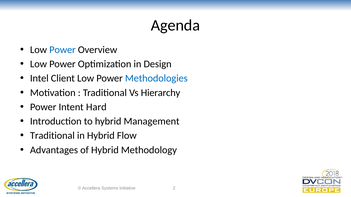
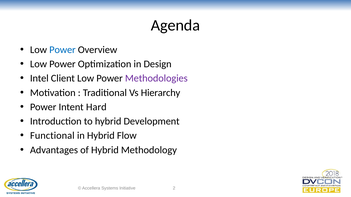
Methodologies colour: blue -> purple (156, 79)
Management: Management -> Development (152, 122)
Traditional: Traditional -> Functional (52, 136)
